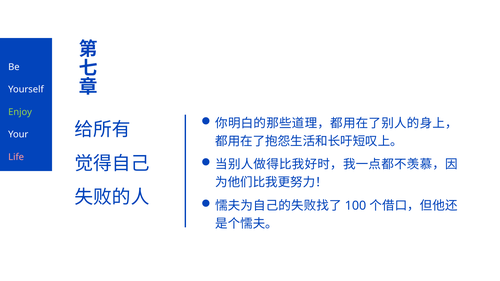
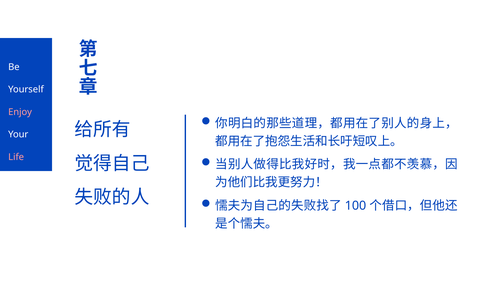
Enjoy colour: light green -> pink (20, 112)
